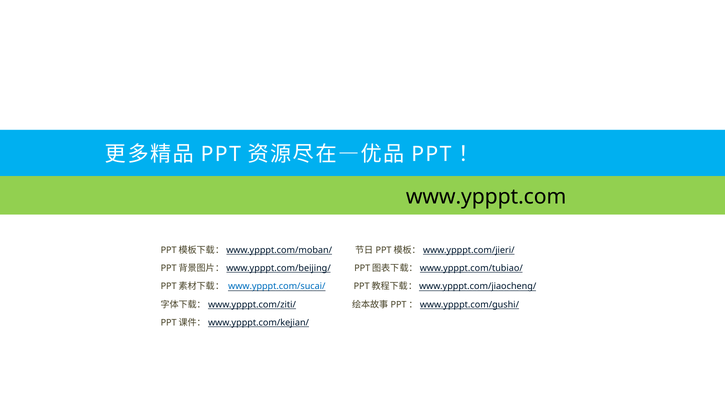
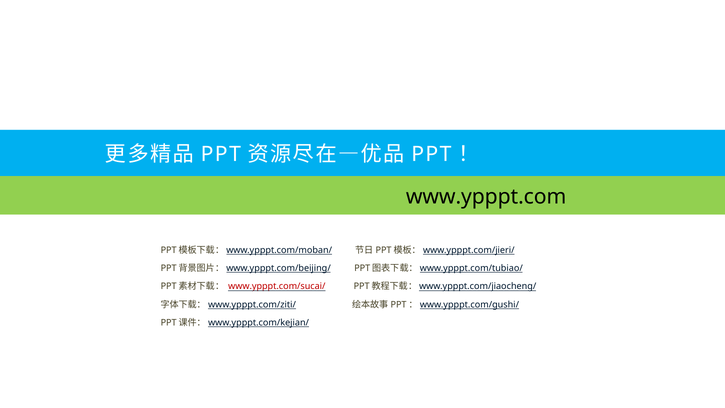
www.ypppt.com/sucai/ colour: blue -> red (277, 286)
